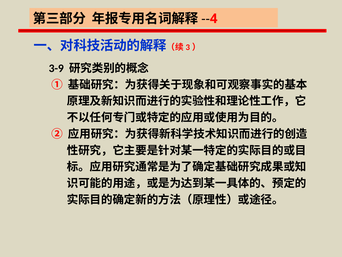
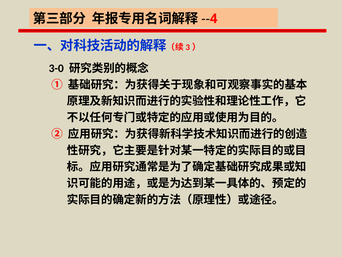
3-9: 3-9 -> 3-0 (56, 68)
